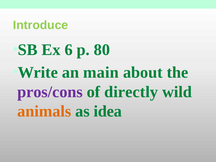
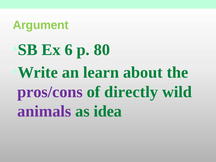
Introduce: Introduce -> Argument (41, 25)
main: main -> learn (101, 72)
animals colour: orange -> purple (44, 111)
